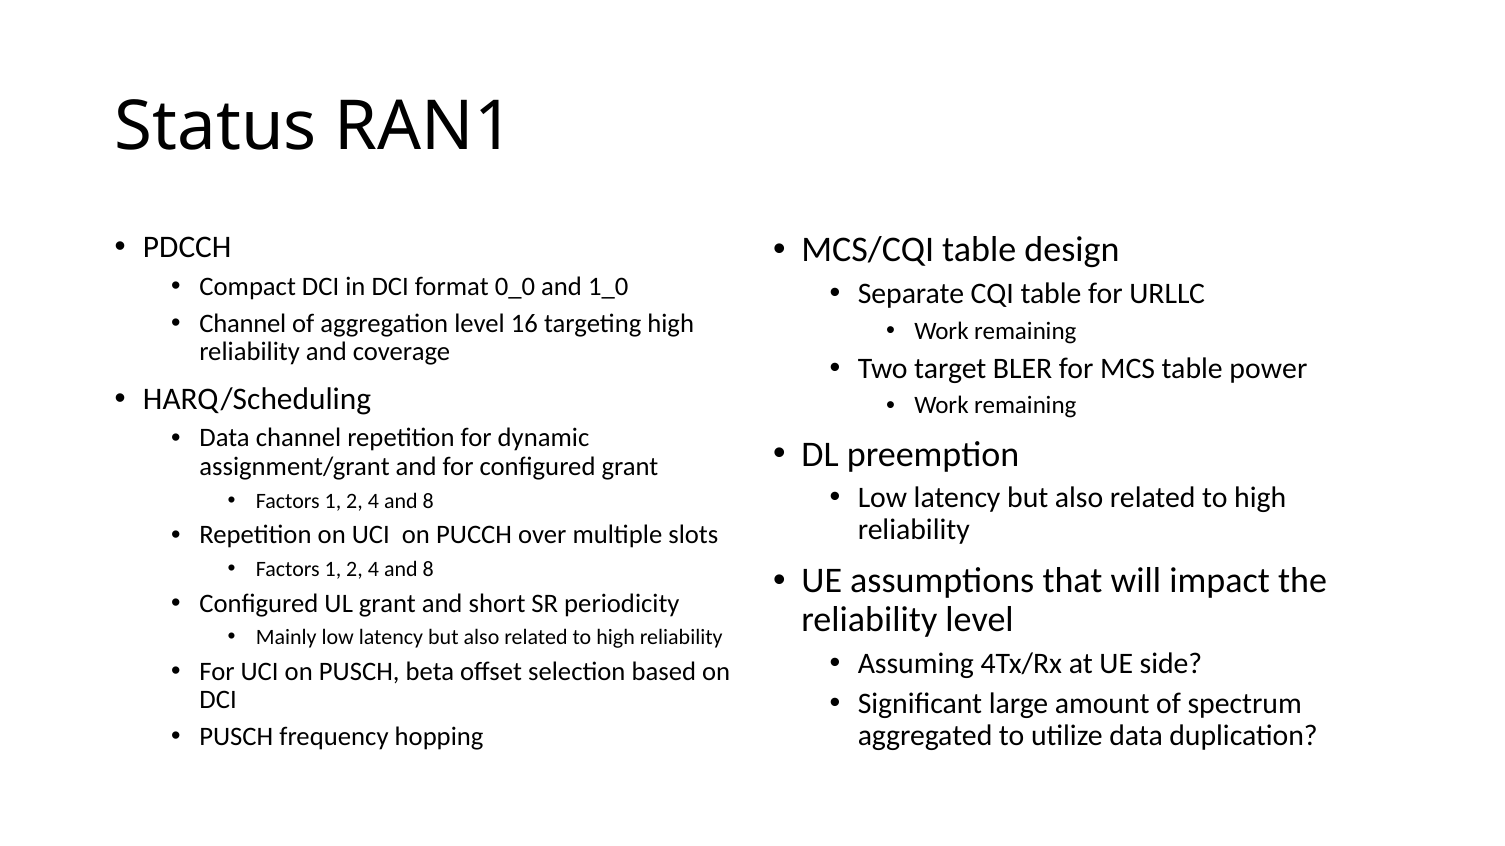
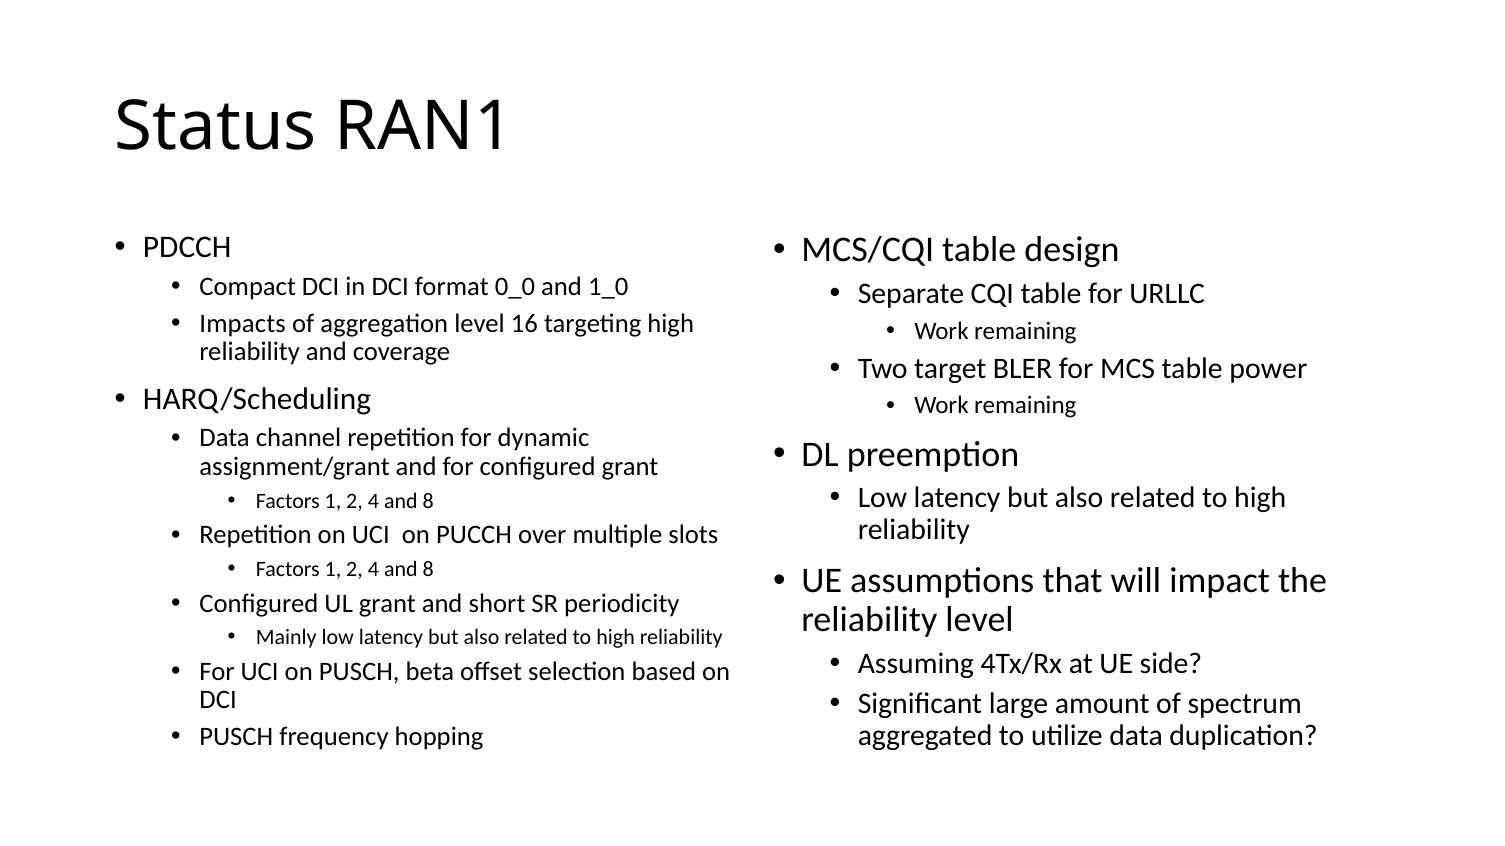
Channel: Channel -> Impacts (243, 324)
